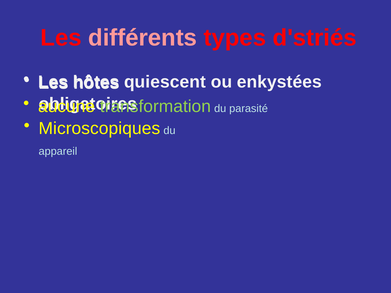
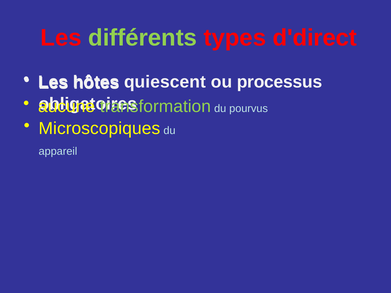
différents colour: pink -> light green (143, 38)
d'striés: d'striés -> d'direct (315, 38)
enkystées: enkystées -> processus (280, 82)
parasité: parasité -> pourvus (249, 109)
